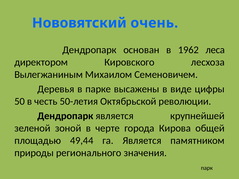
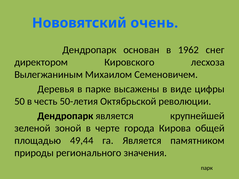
леса: леса -> снег (215, 50)
